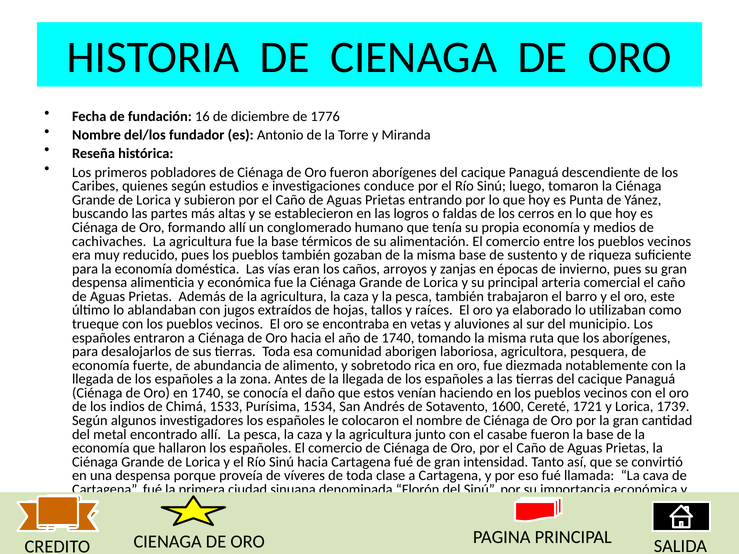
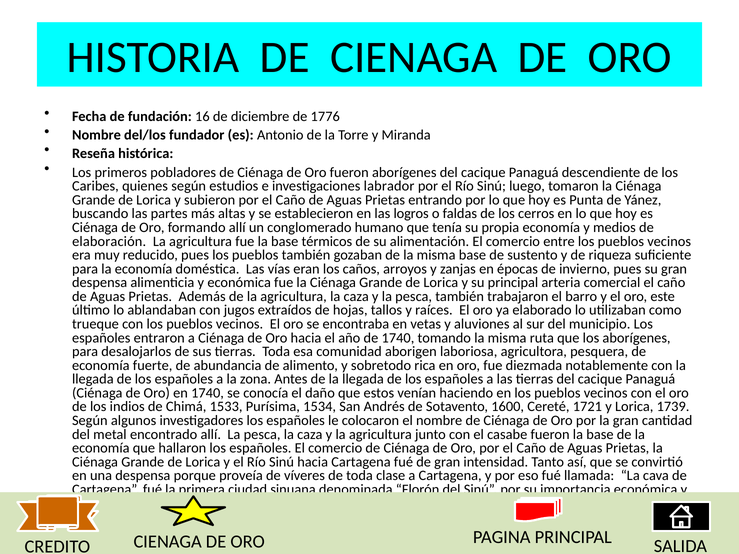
conduce: conduce -> labrador (389, 186)
cachivaches: cachivaches -> elaboración (109, 241)
